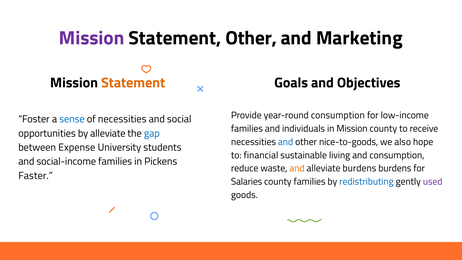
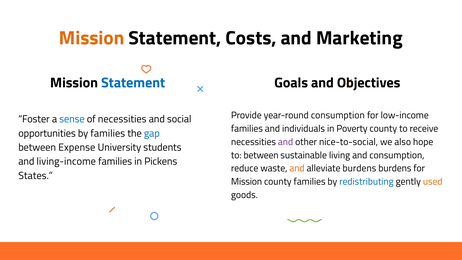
Mission colour: purple -> orange (92, 38)
Statement Other: Other -> Costs (251, 38)
Statement colour: orange -> blue (133, 83)
in Mission: Mission -> Poverty (352, 129)
by alleviate: alleviate -> families (108, 133)
and colour: blue -> purple (286, 142)
nice-to-goods: nice-to-goods -> nice-to-social (349, 142)
to financial: financial -> between (261, 155)
social-income: social-income -> living-income (66, 162)
Faster: Faster -> States (36, 176)
Salaries: Salaries -> Mission (247, 182)
used colour: purple -> orange (433, 182)
